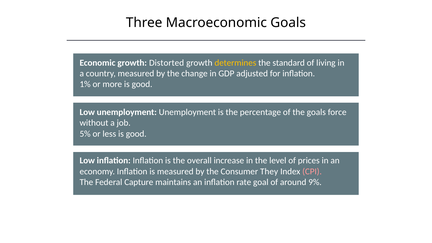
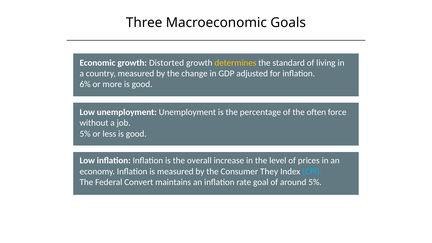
1%: 1% -> 6% (85, 84)
the goals: goals -> often (316, 112)
CPI colour: pink -> light blue (312, 171)
Capture: Capture -> Convert (139, 182)
around 9%: 9% -> 5% (315, 182)
